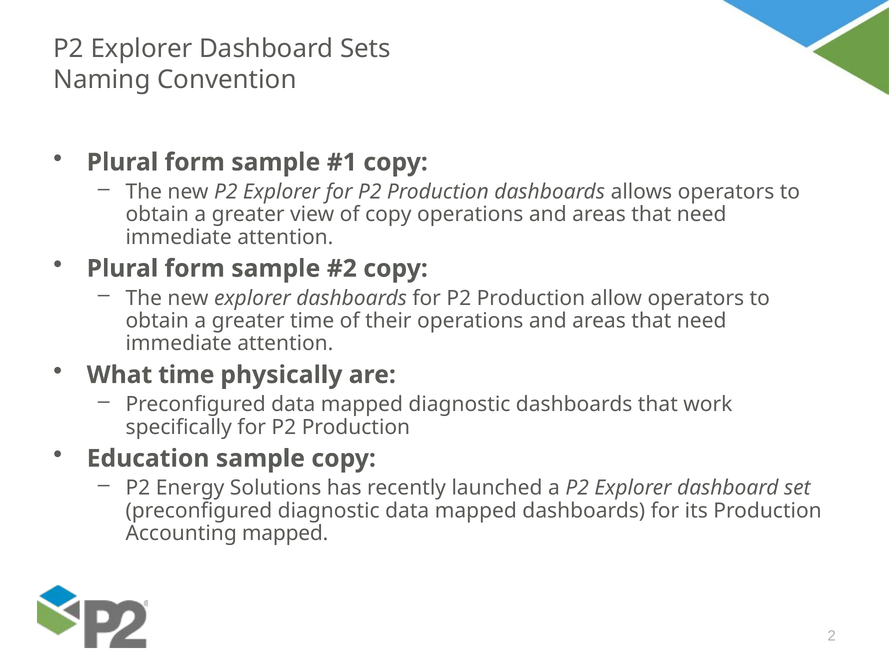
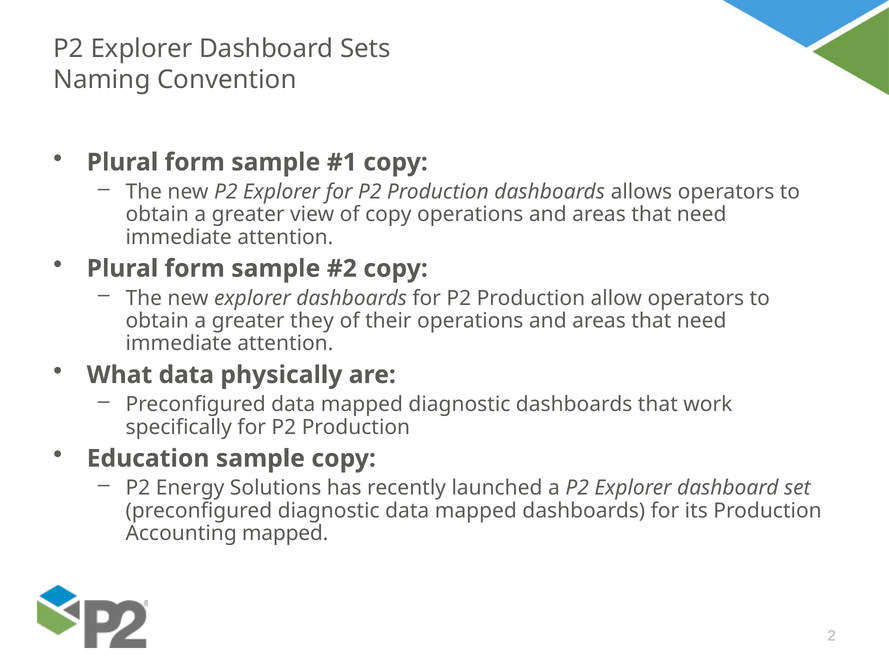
greater time: time -> they (312, 321)
What time: time -> data (186, 375)
